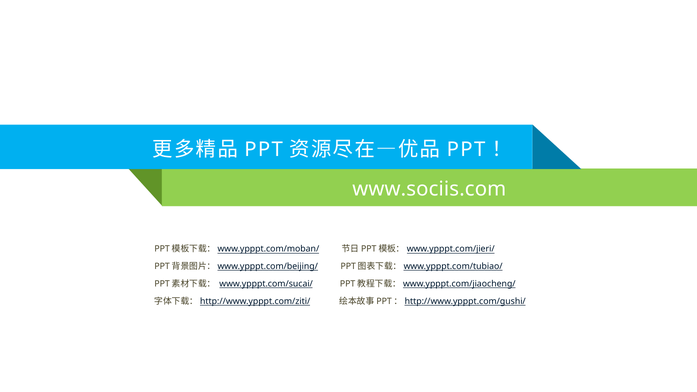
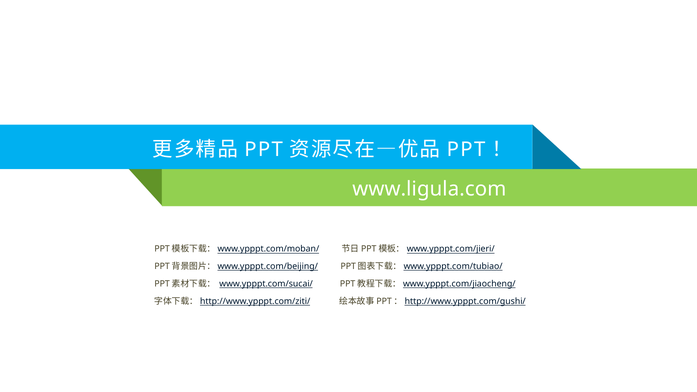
www.sociis.com: www.sociis.com -> www.ligula.com (429, 189)
